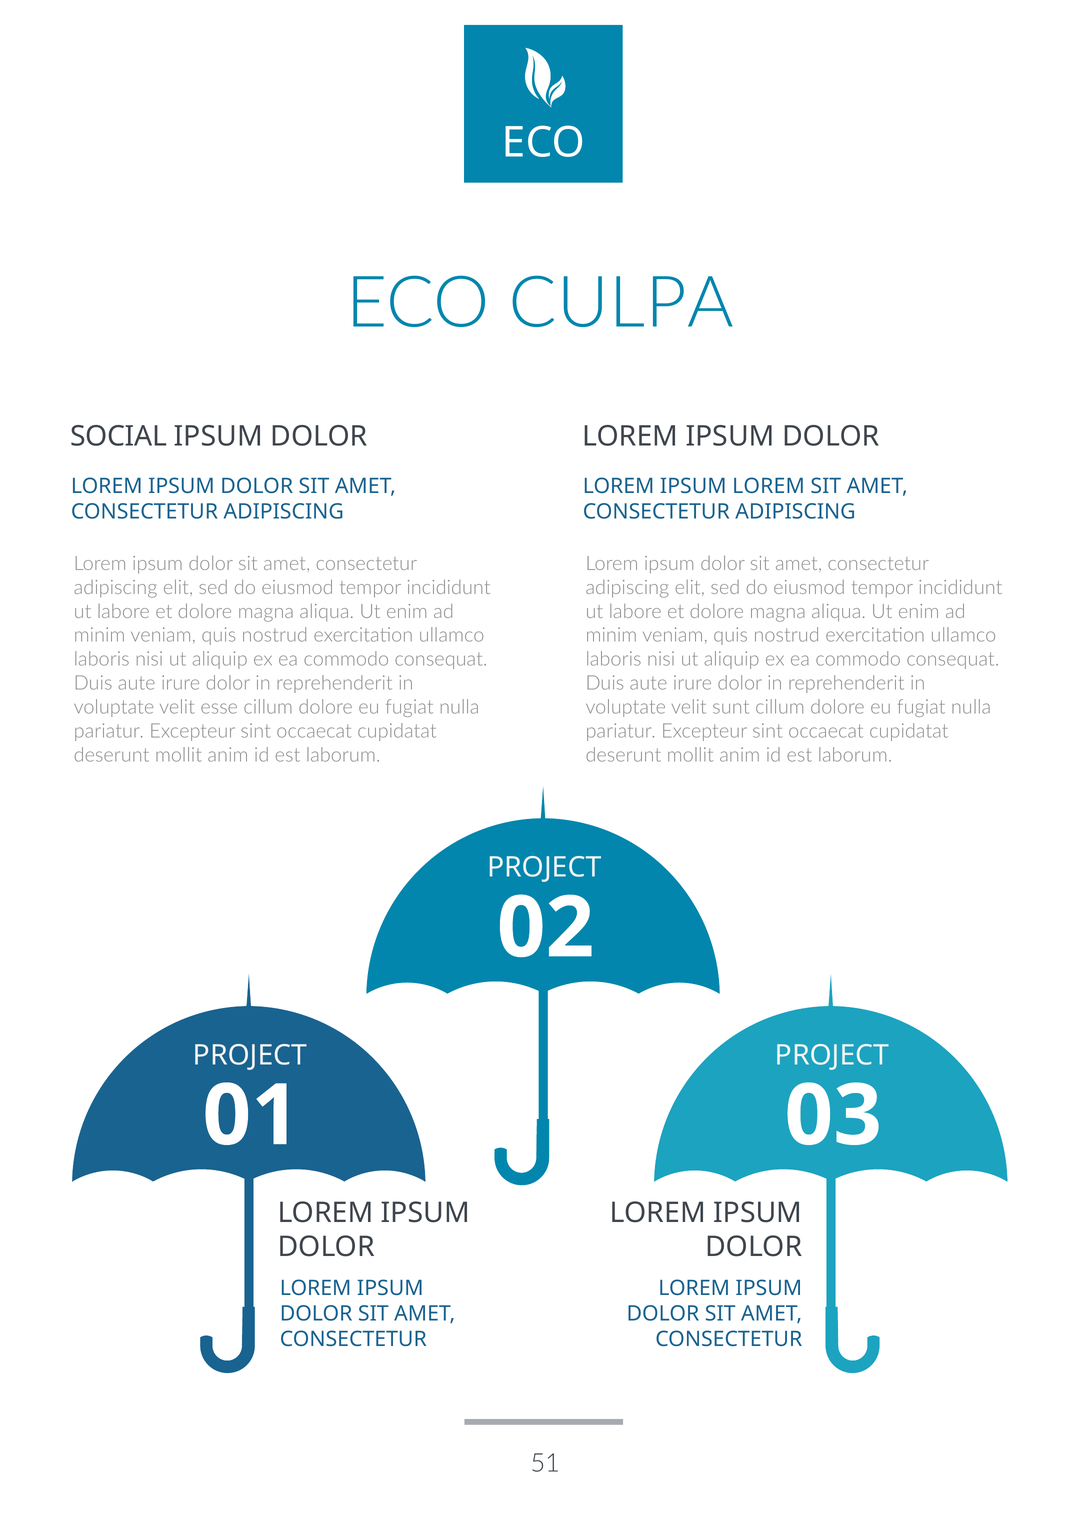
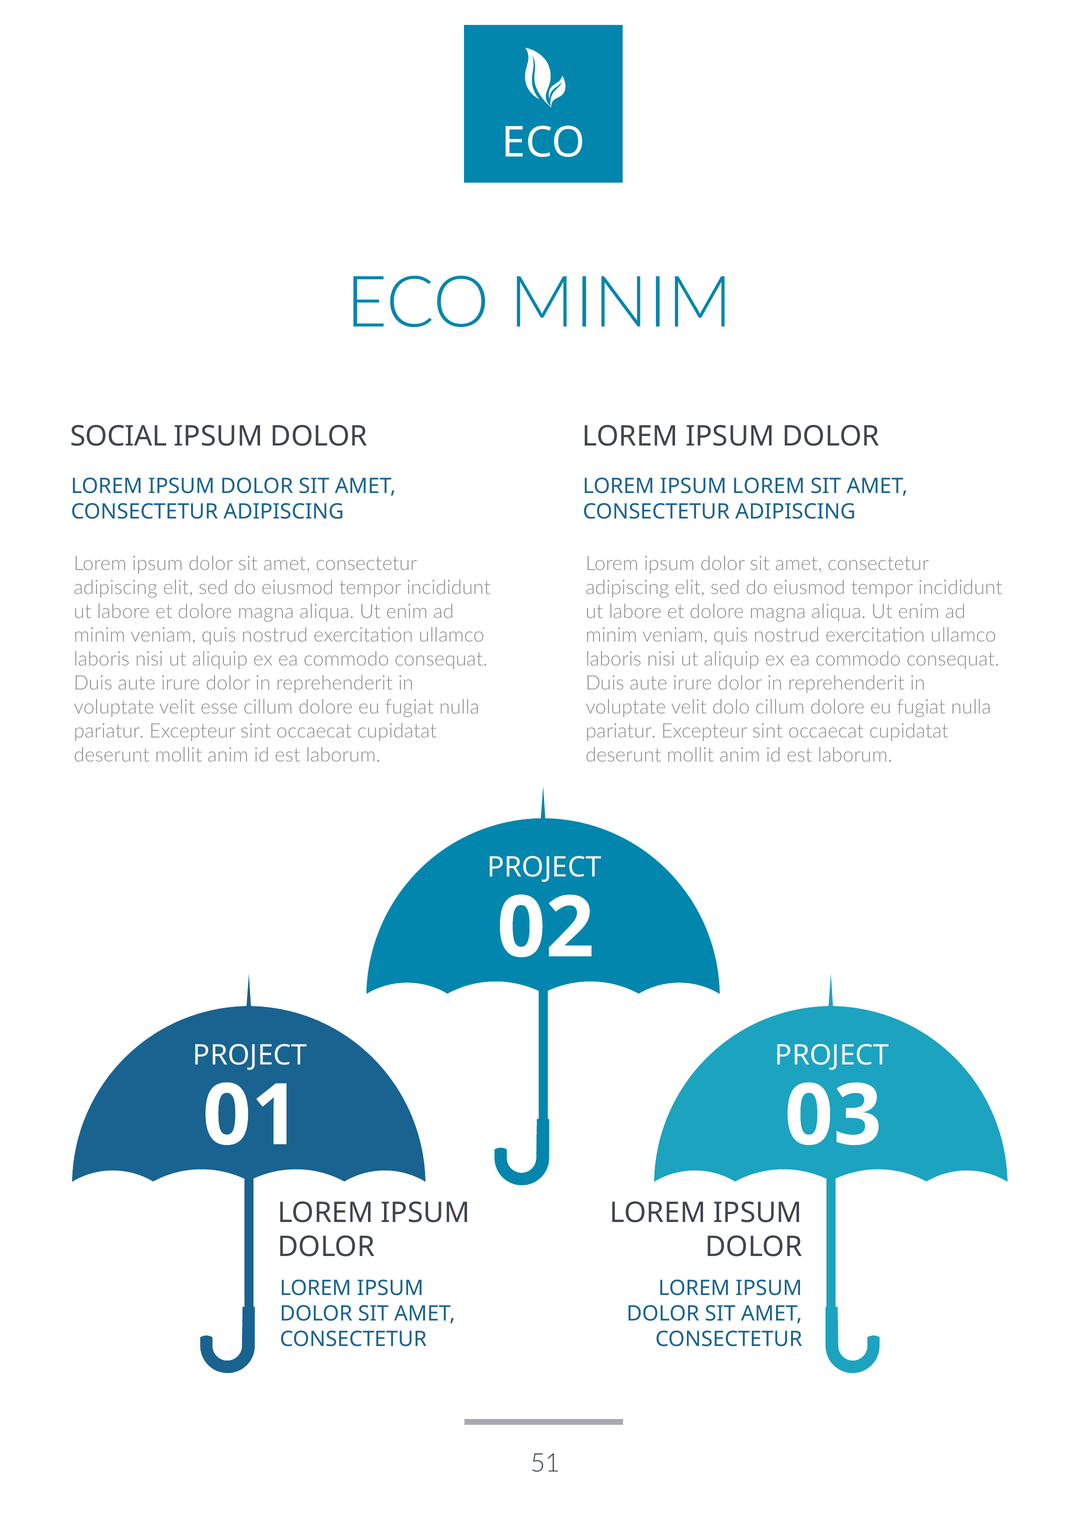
ECO CULPA: CULPA -> MINIM (621, 303)
sunt: sunt -> dolo (731, 707)
